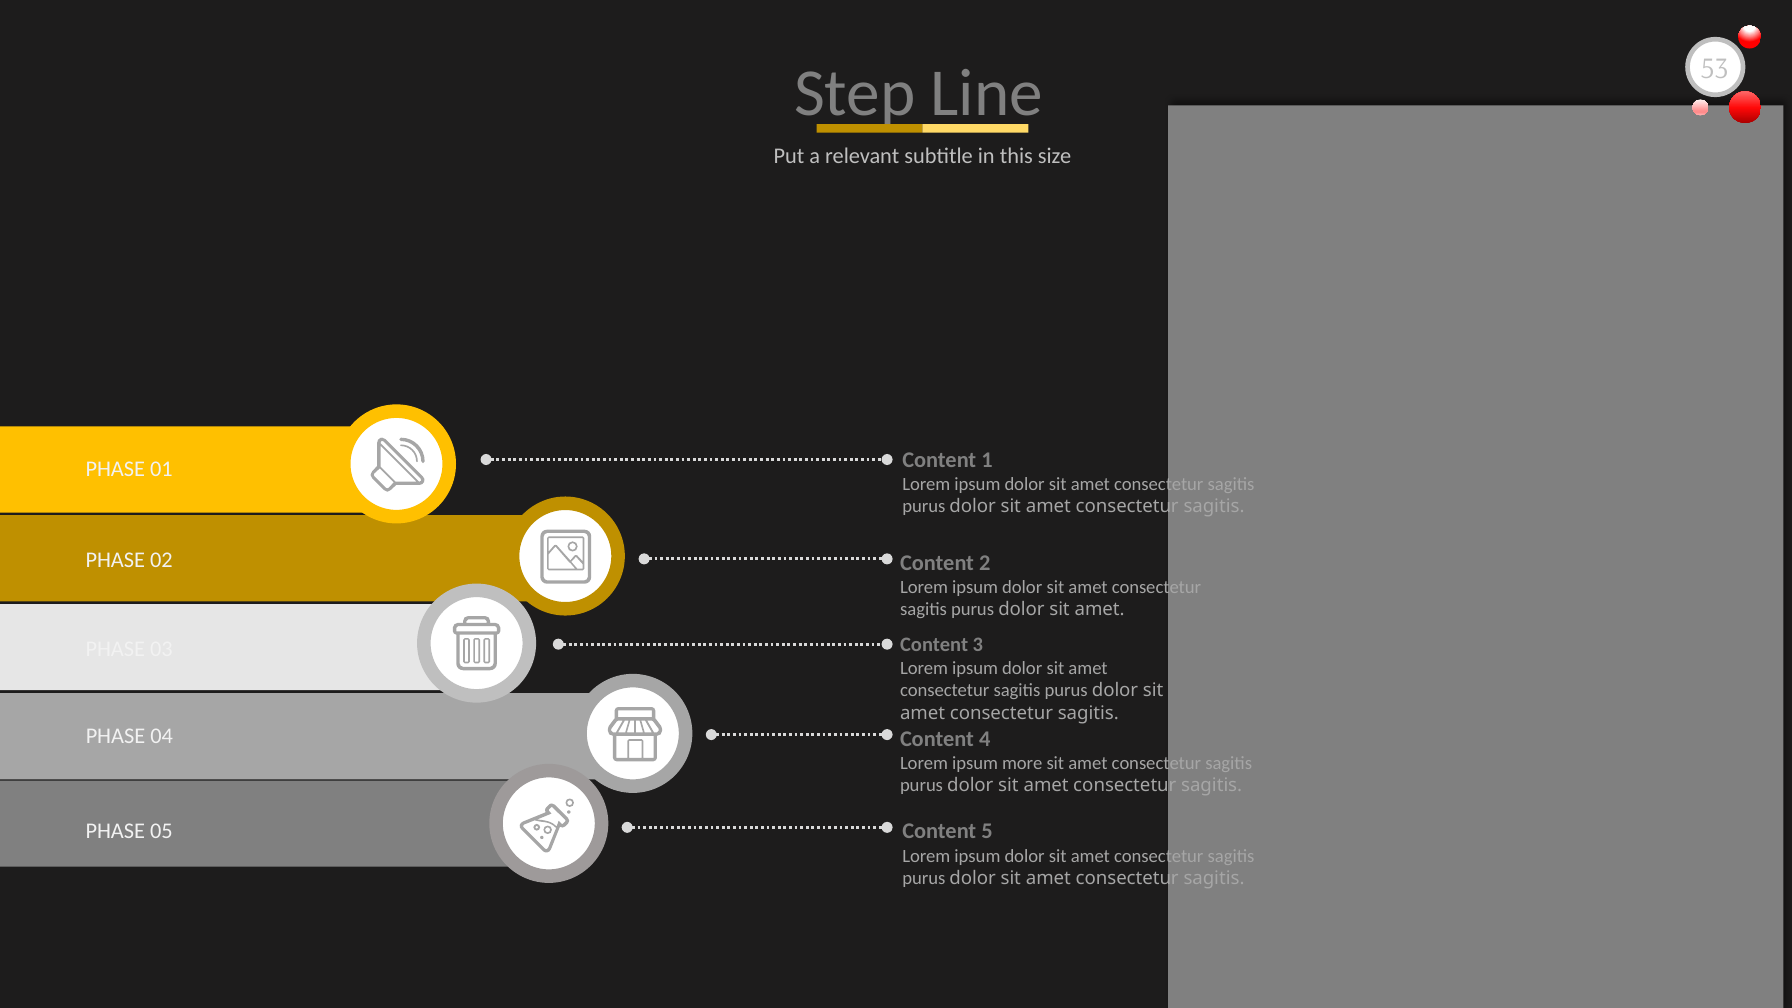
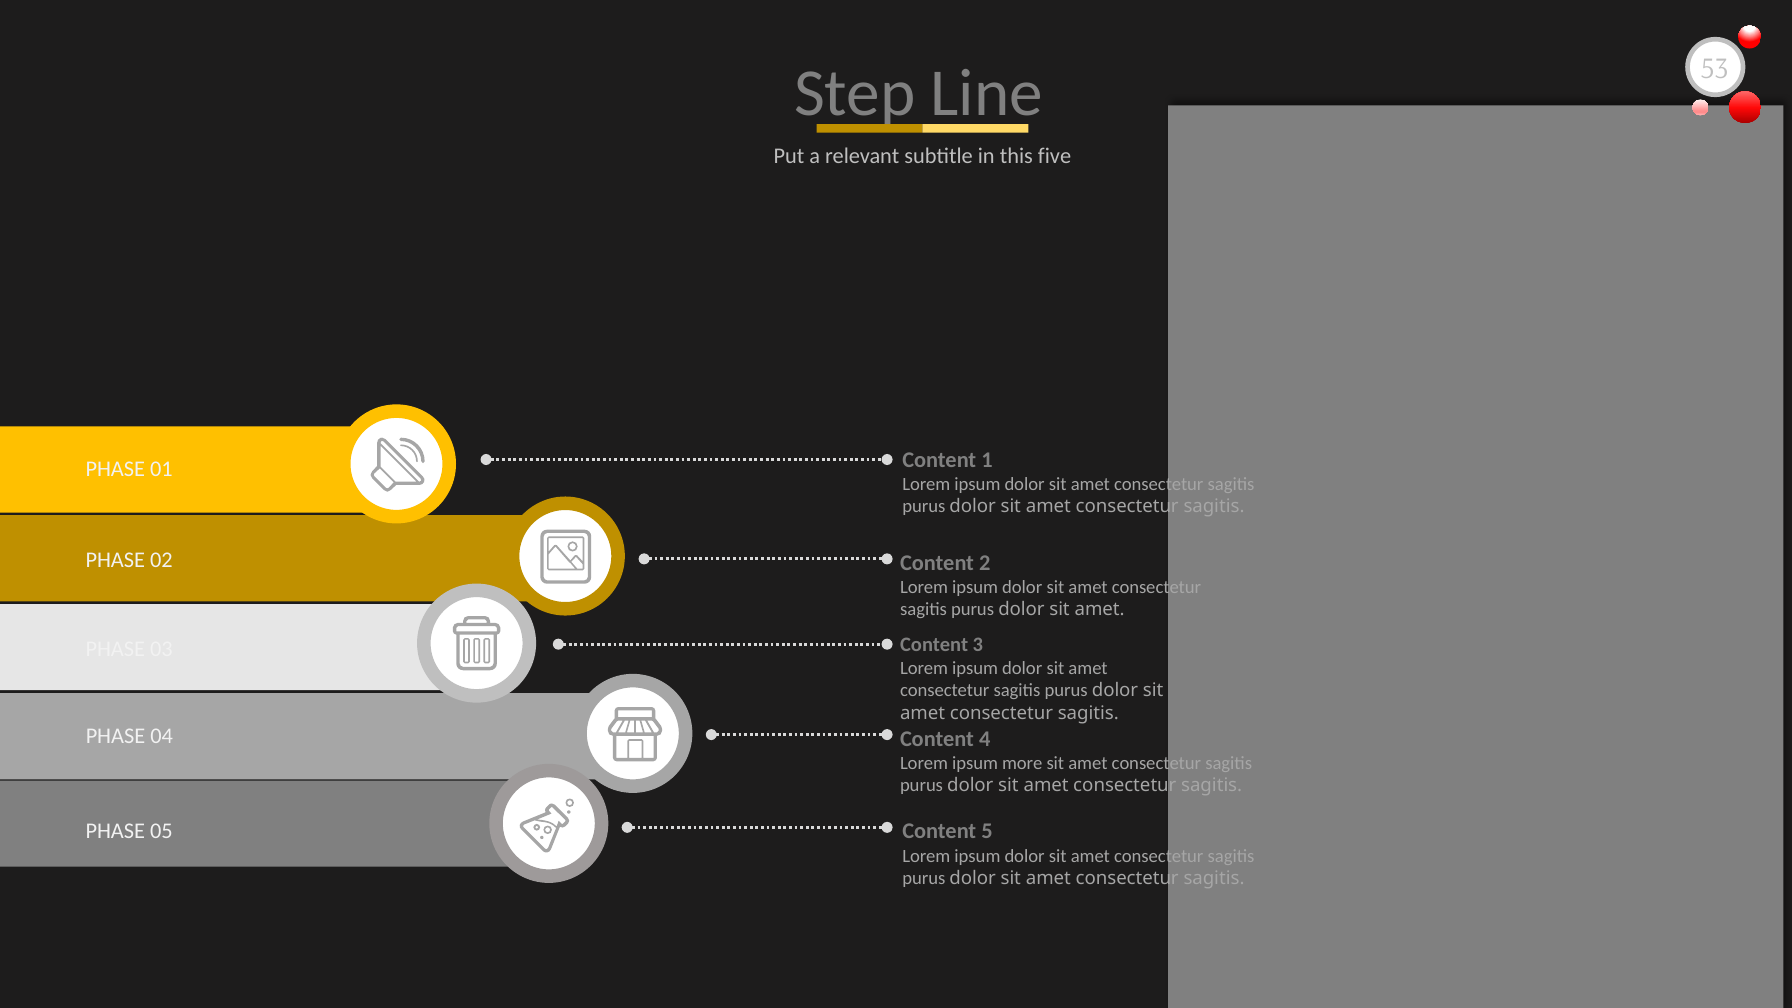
size: size -> five (1055, 156)
